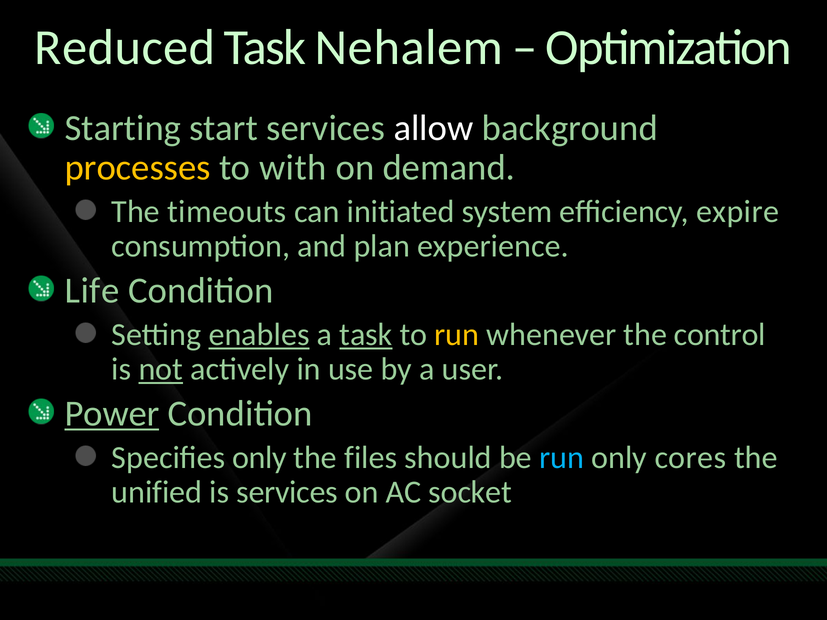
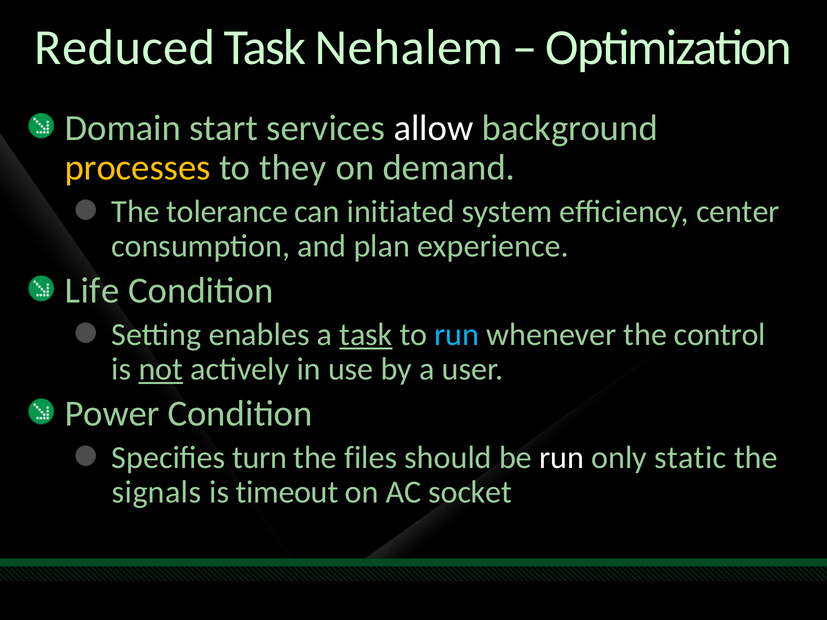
Starting: Starting -> Domain (123, 128)
with: with -> they (293, 168)
timeouts: timeouts -> tolerance (227, 212)
expire: expire -> center (738, 212)
enables underline: present -> none (259, 335)
run colour: yellow -> light blue (457, 335)
Power underline: present -> none (112, 414)
Specifies only: only -> turn (260, 458)
run colour: light blue -> white (562, 458)
cores: cores -> static (690, 458)
unified: unified -> signals (157, 492)
is services: services -> timeout (287, 492)
